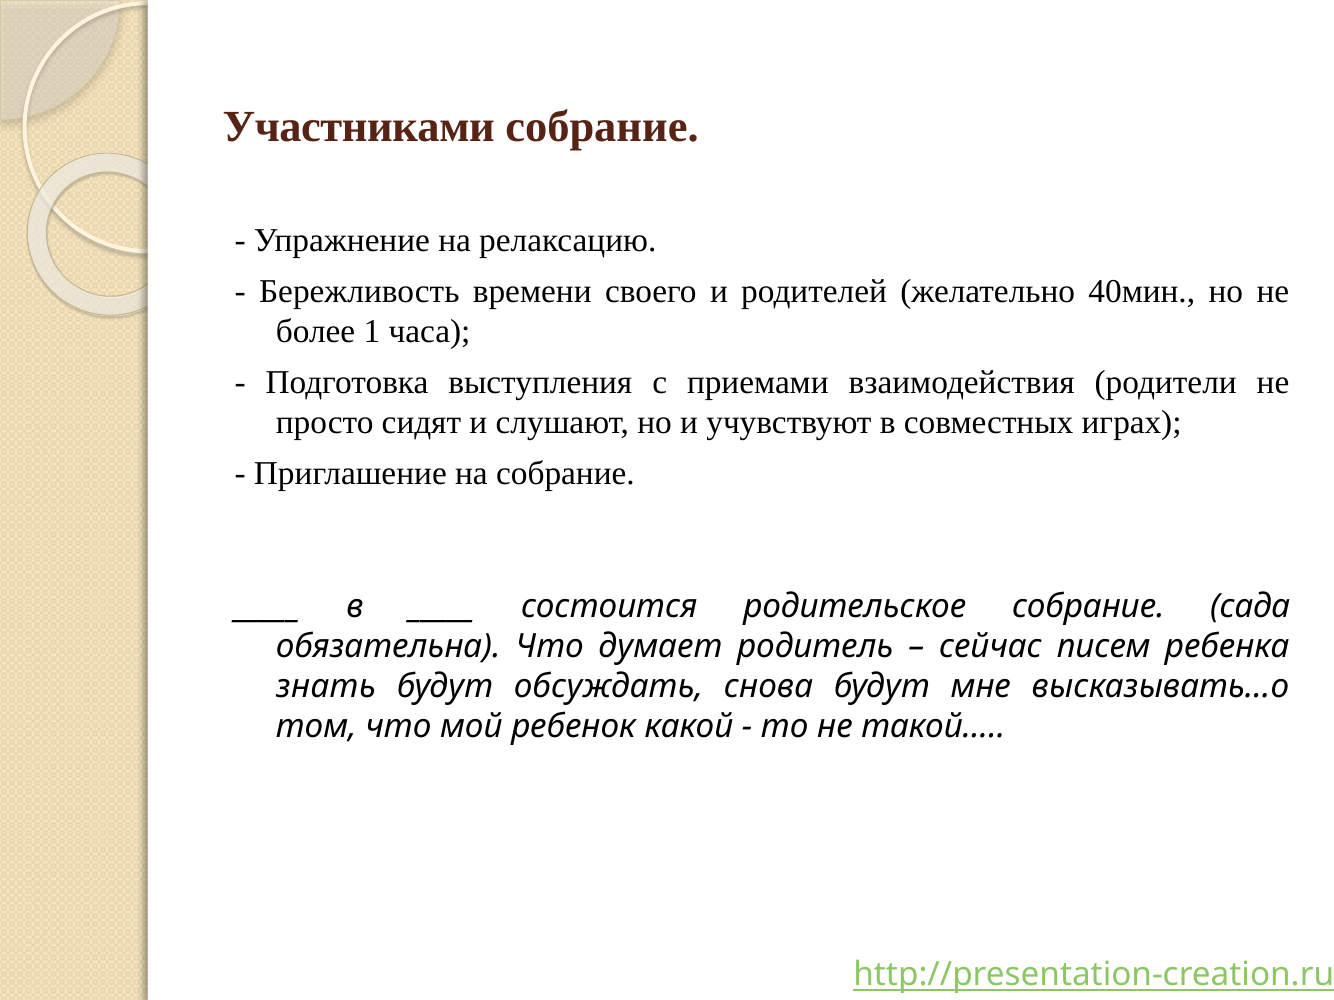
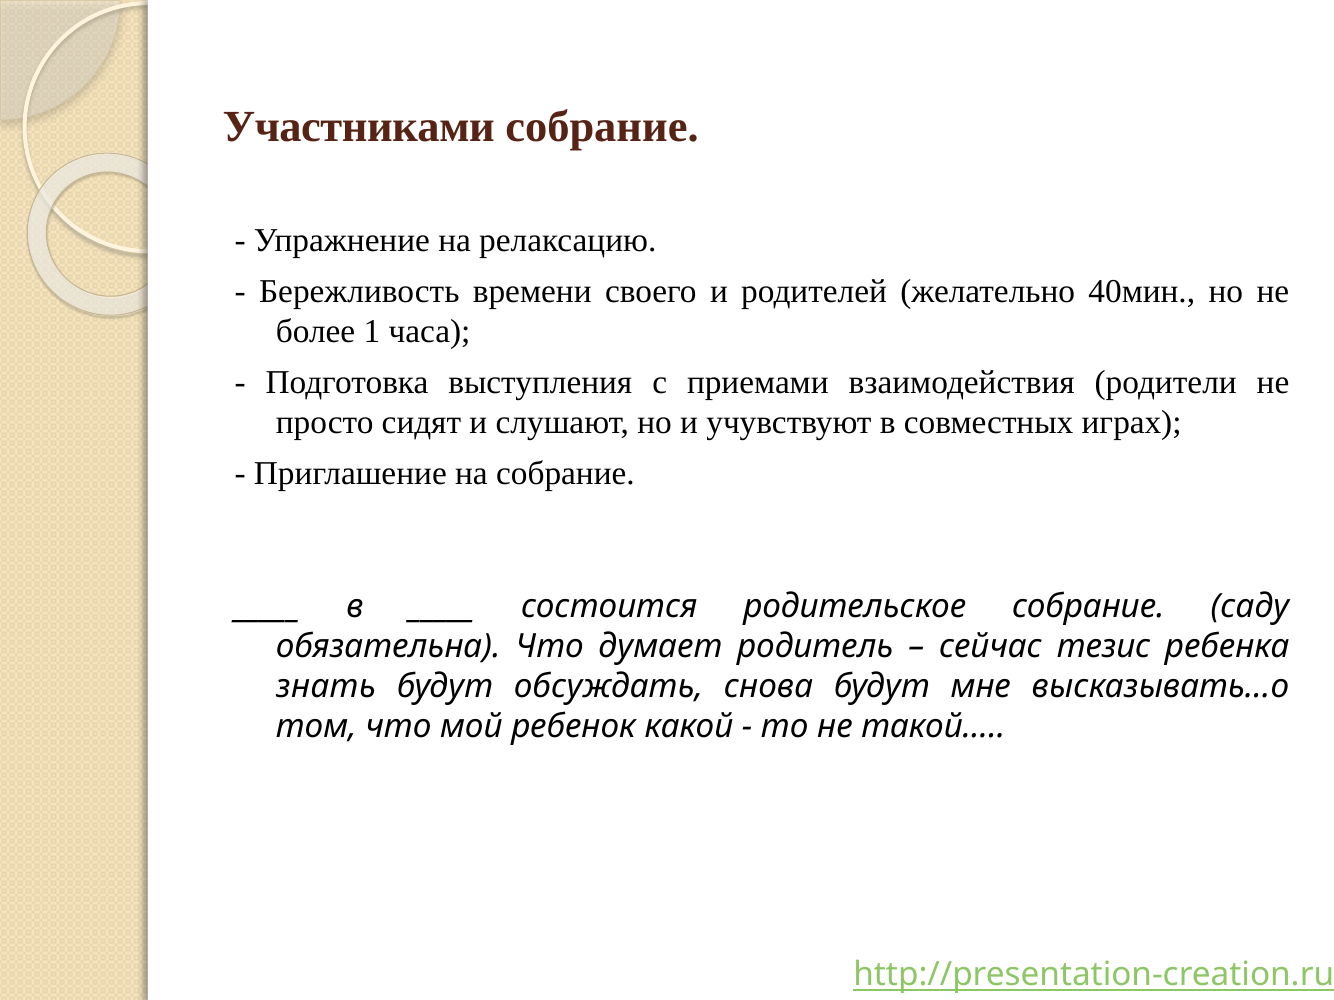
сада: сада -> саду (1250, 607)
писем: писем -> тезис (1104, 647)
